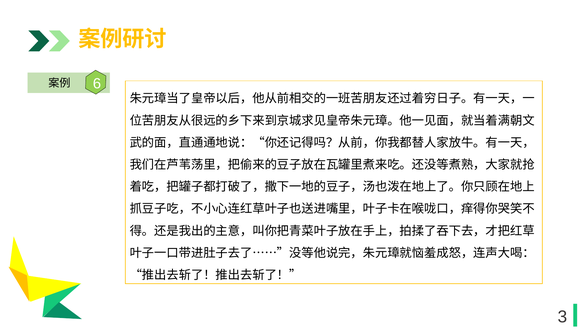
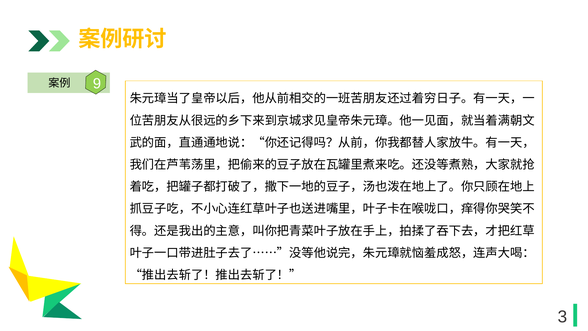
6: 6 -> 9 (97, 84)
